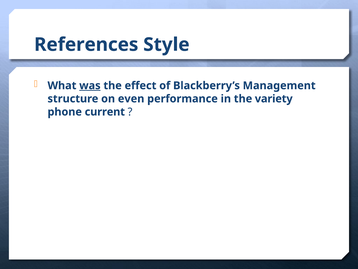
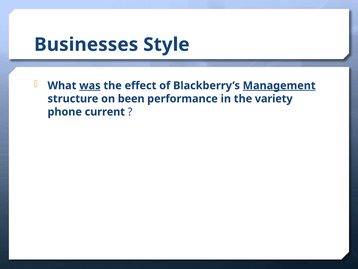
References: References -> Businesses (86, 45)
Management underline: none -> present (279, 85)
even: even -> been (131, 99)
